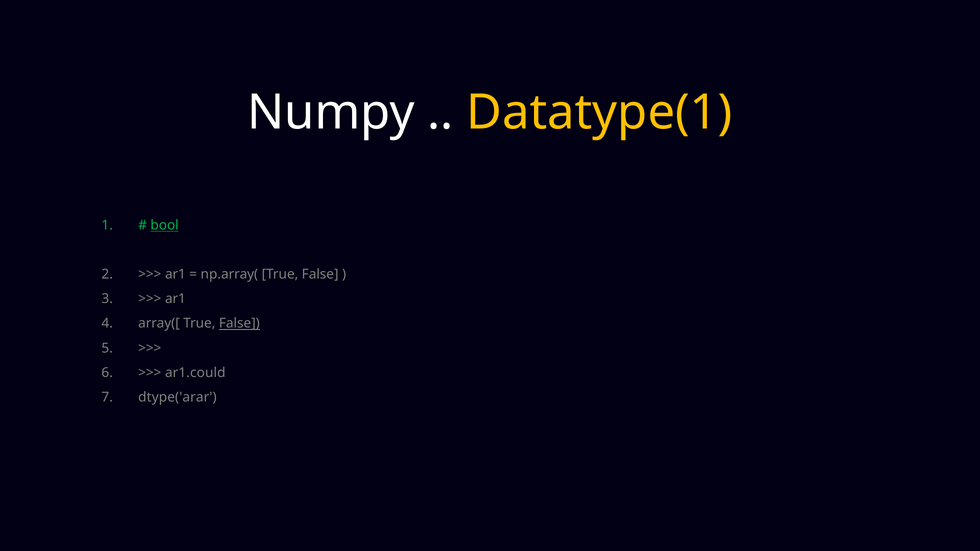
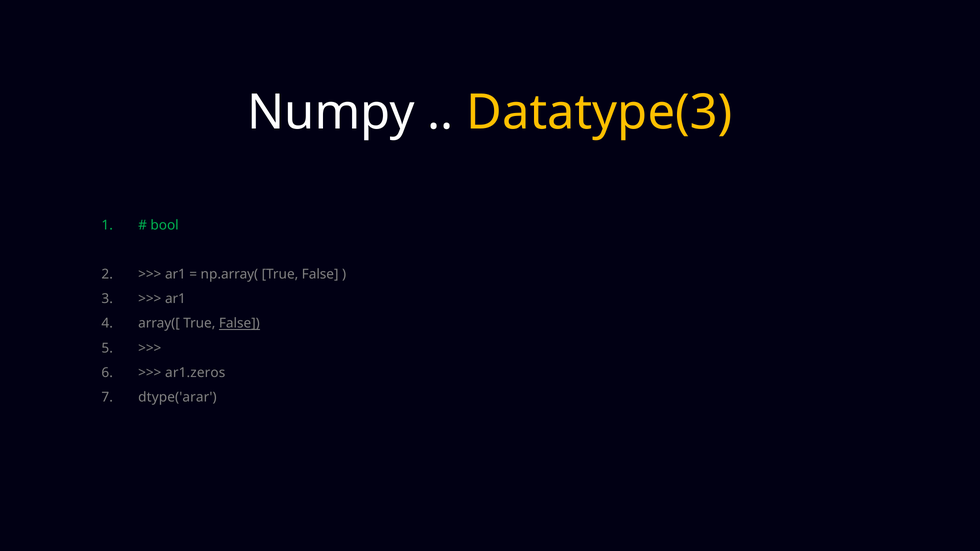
Datatype(1: Datatype(1 -> Datatype(3 (600, 113)
bool underline: present -> none (165, 225)
ar1.could: ar1.could -> ar1.zeros (195, 373)
